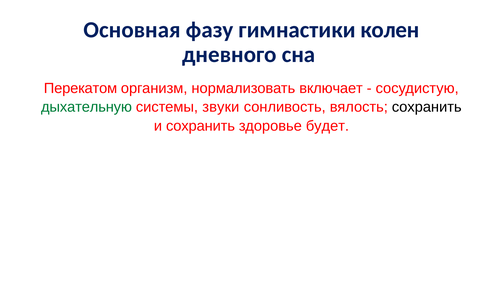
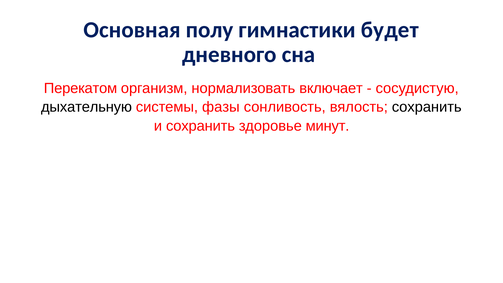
фазу: фазу -> полу (210, 30)
колен: колен -> будет (390, 30)
дыхательную colour: green -> black (87, 107)
звуки: звуки -> фазы (221, 107)
будет: будет -> минут (328, 126)
